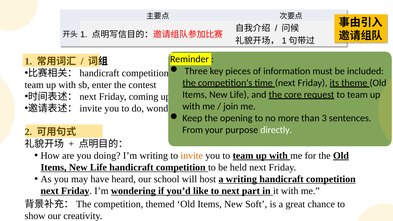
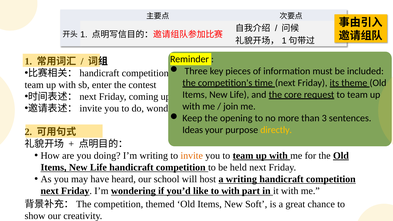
From: From -> Ideas (193, 130)
directly colour: white -> yellow (276, 130)
to next: next -> with (230, 191)
